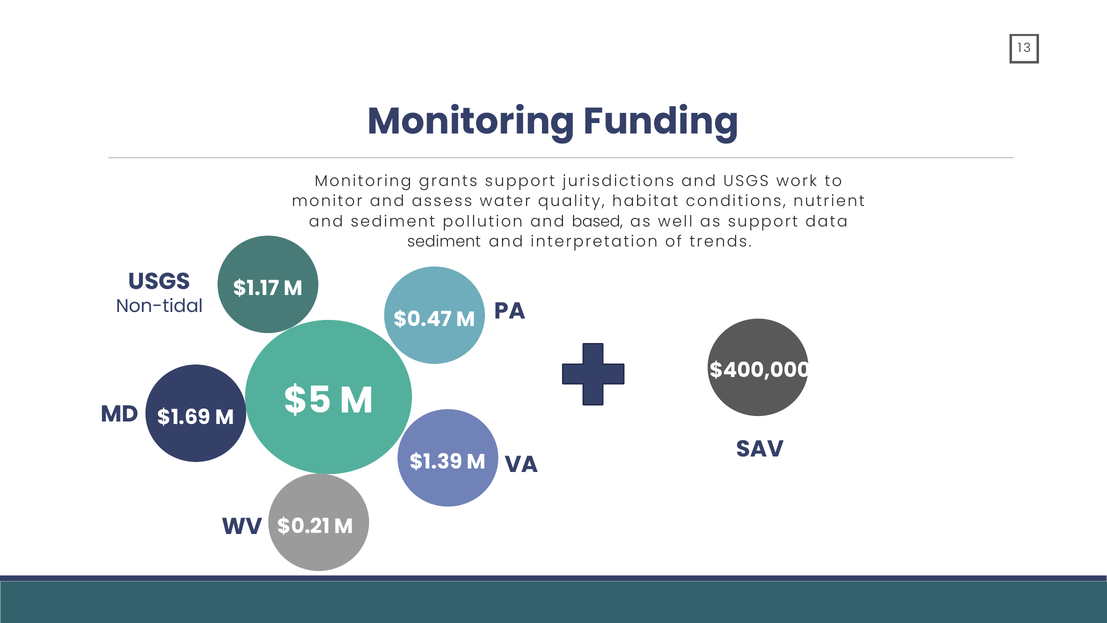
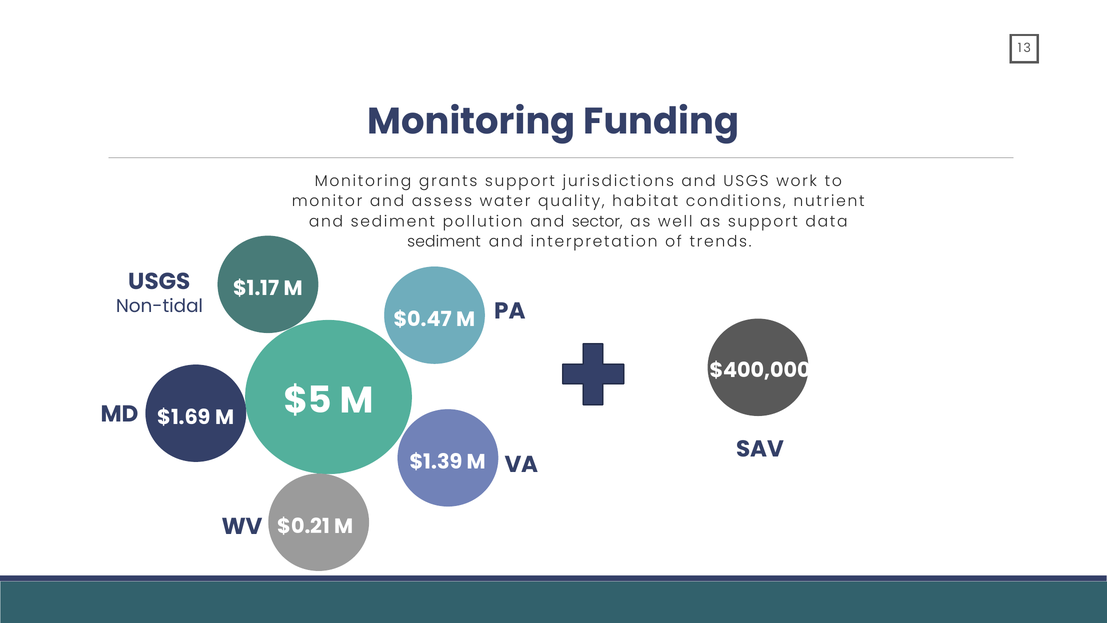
based: based -> sector (597, 221)
